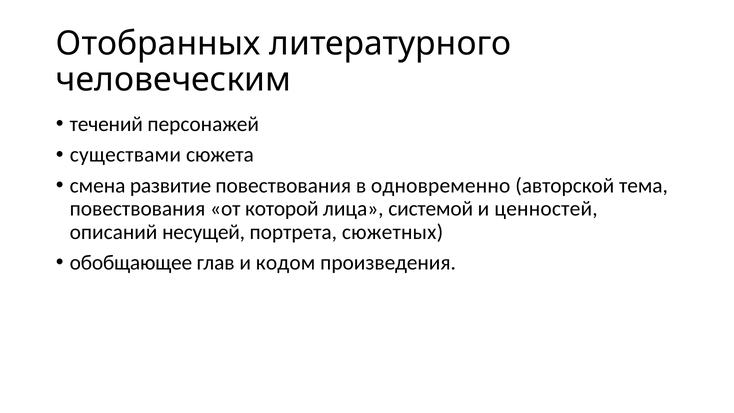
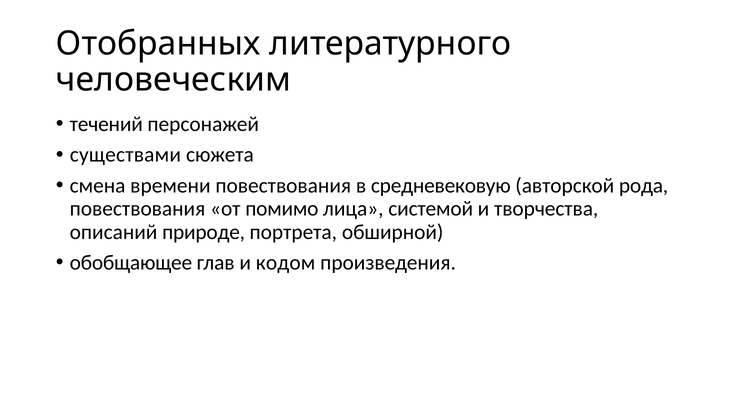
развитие: развитие -> времени (170, 186)
одновременно: одновременно -> средневековую (441, 186)
тема: тема -> рода (644, 186)
которой: которой -> помимо (282, 209)
ценностей: ценностей -> творчества (546, 209)
несущей: несущей -> природе (204, 232)
сюжетных: сюжетных -> обширной (393, 232)
